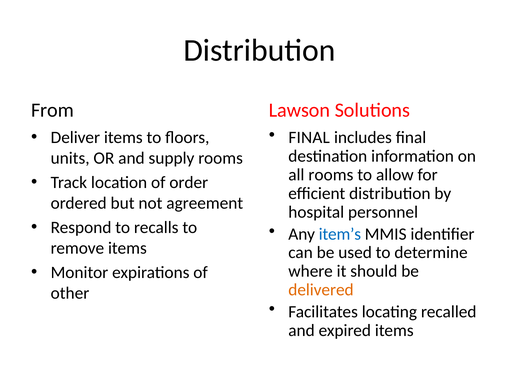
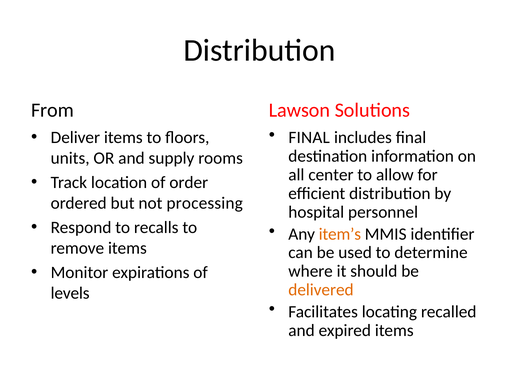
all rooms: rooms -> center (331, 175)
agreement: agreement -> processing (205, 203)
item’s colour: blue -> orange (340, 234)
other: other -> levels (70, 293)
